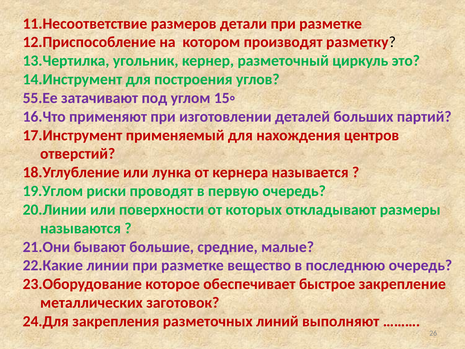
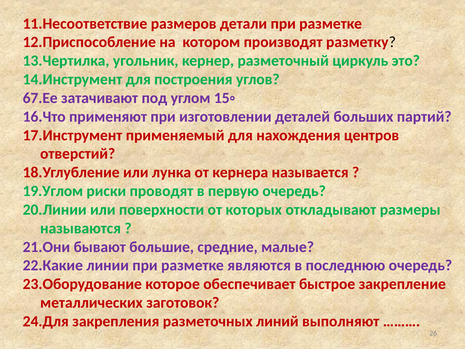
55.Ее: 55.Ее -> 67.Ее (40, 98)
вещество: вещество -> являются (259, 265)
